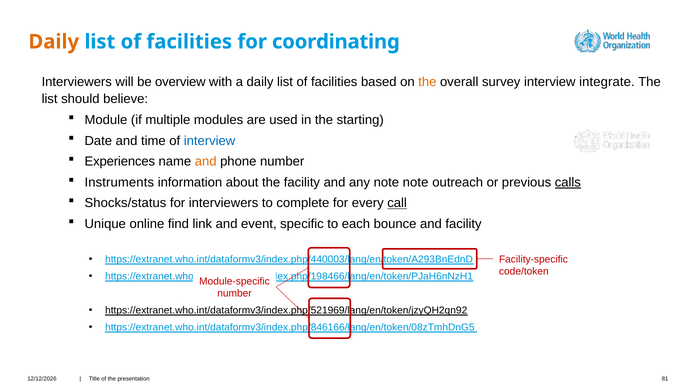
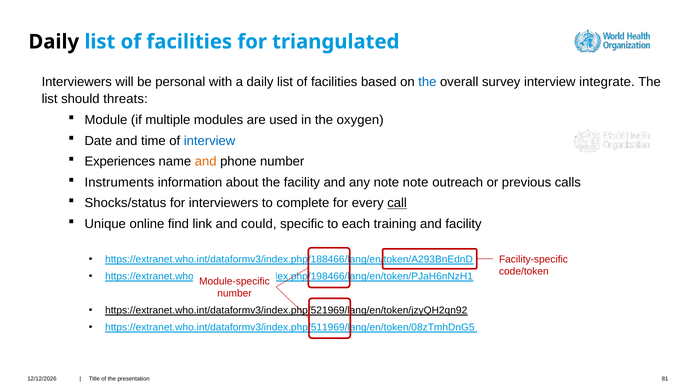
Daily colour: orange -> black (54, 42)
coordinating: coordinating -> triangulated (336, 42)
overview: overview -> personal (180, 82)
the colour: orange -> blue (427, 82)
believe: believe -> threats (126, 99)
starting: starting -> oxygen (360, 120)
calls underline: present -> none (568, 183)
event: event -> could (259, 224)
bounce: bounce -> training (395, 224)
https://extranet.who.int/dataformv3/index.php/440003/lang/en/token/A293BnEdnD: https://extranet.who.int/dataformv3/index.php/440003/lang/en/token/A293BnEdnD -> https://extranet.who.int/dataformv3/index.php/188466/lang/en/token/A293BnEdnD (289, 260)
https://extranet.who.int/dataformv3/index.php/846166/lang/en/token/08zTmhDnG5_Kenya: https://extranet.who.int/dataformv3/index.php/846166/lang/en/token/08zTmhDnG5_Kenya -> https://extranet.who.int/dataformv3/index.php/511969/lang/en/token/08zTmhDnG5_Kenya (307, 328)
